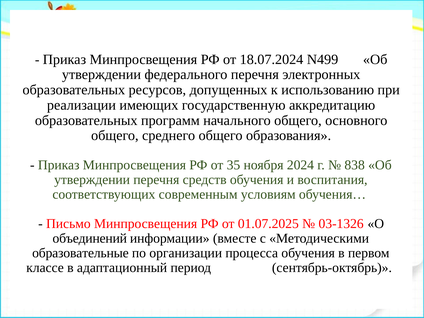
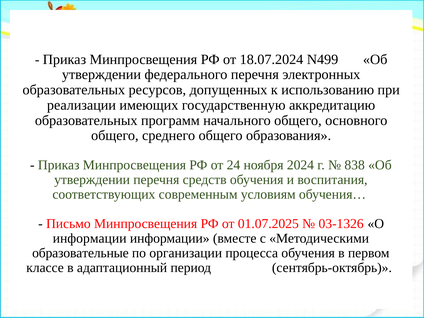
35: 35 -> 24 (233, 165)
объединений: объединений -> информации (90, 238)
